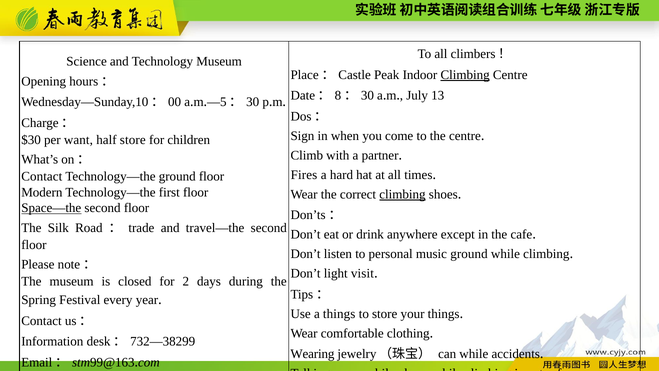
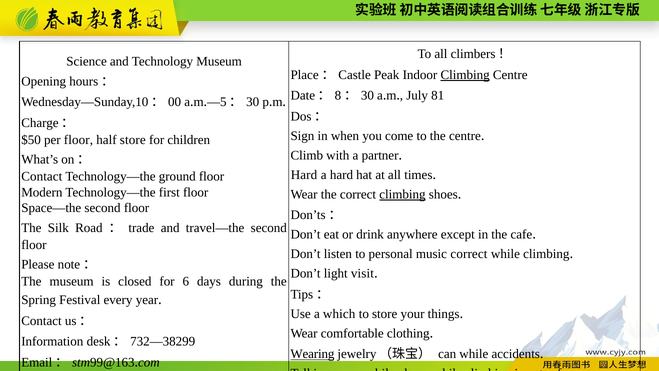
13: 13 -> 81 (438, 96)
$30: $30 -> $50 (31, 140)
per want: want -> floor (78, 140)
Fires: Fires -> Hard (304, 175)
Space—the underline: present -> none (51, 208)
music ground: ground -> correct (469, 254)
2: 2 -> 6 (186, 281)
a things: things -> which (339, 314)
Wearing underline: none -> present (312, 354)
